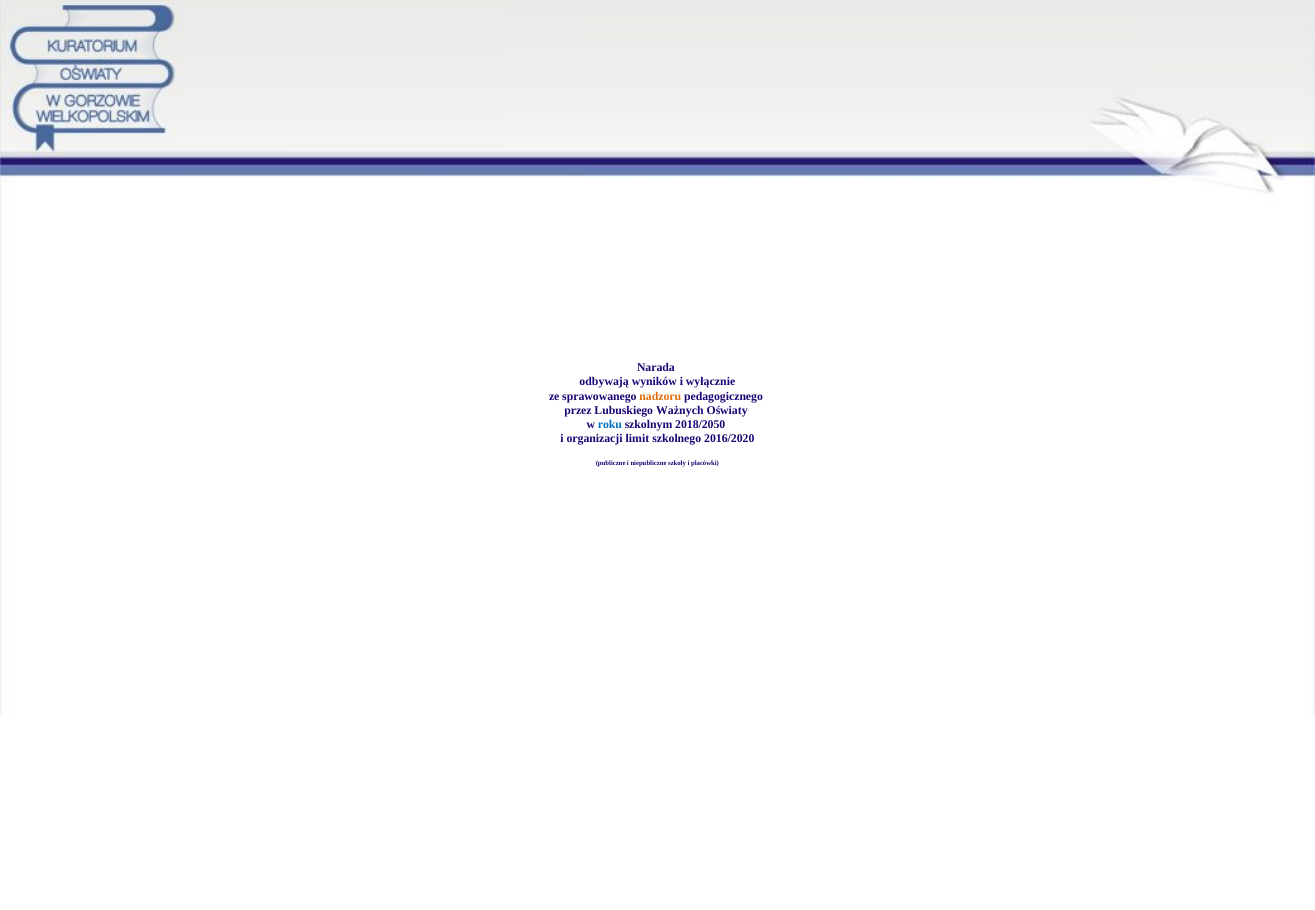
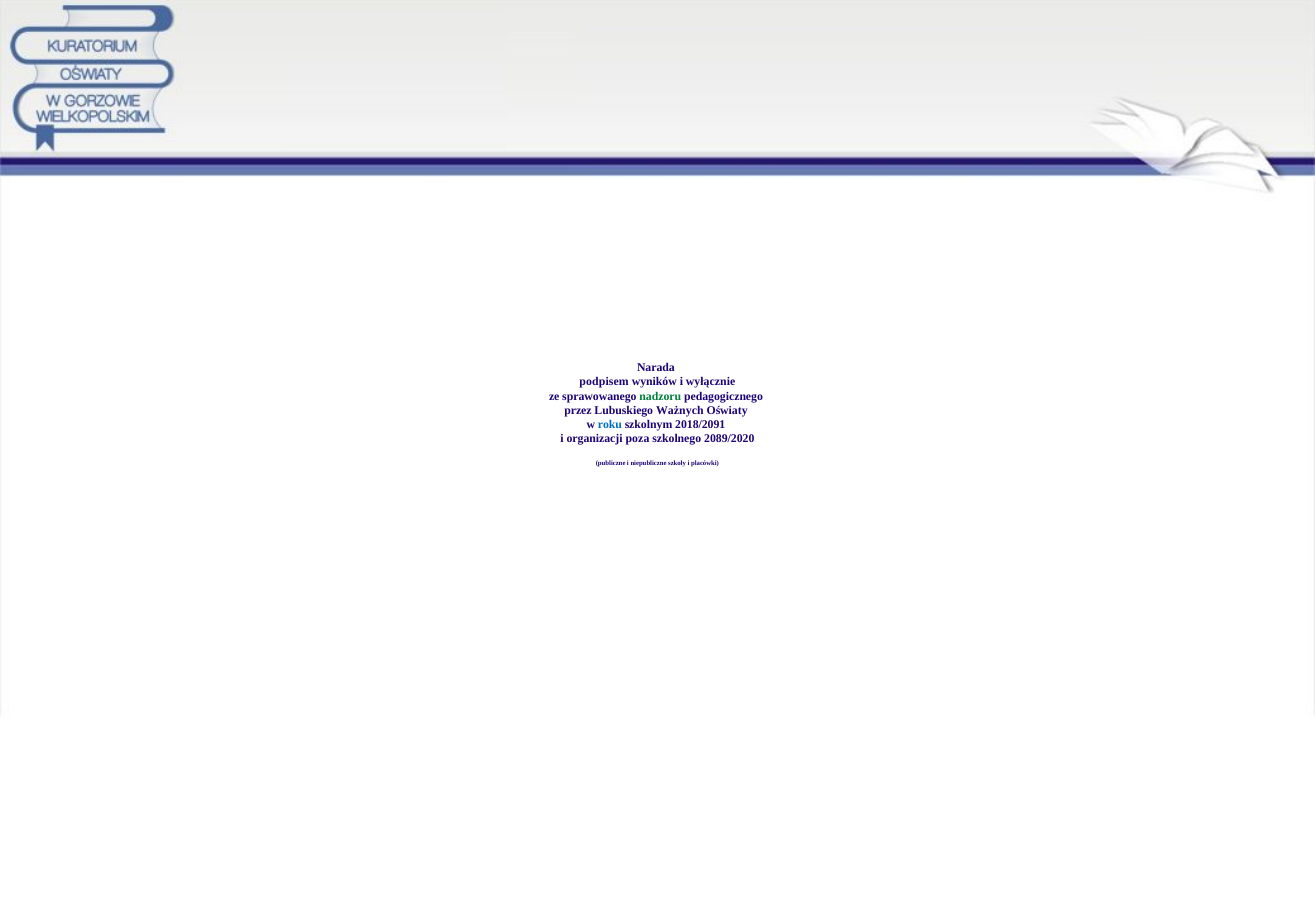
odbywają: odbywają -> podpisem (604, 382)
nadzoru colour: orange -> green (660, 396)
2018/2050: 2018/2050 -> 2018/2091 (700, 425)
limit: limit -> poza (637, 439)
2016/2020: 2016/2020 -> 2089/2020 (729, 439)
